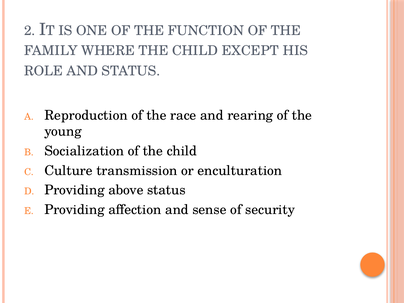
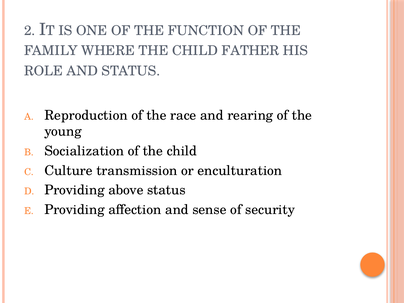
EXCEPT: EXCEPT -> FATHER (250, 51)
